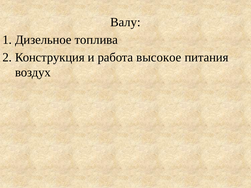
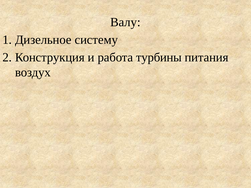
топлива: топлива -> систему (96, 40)
высокое: высокое -> турбины (159, 57)
